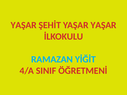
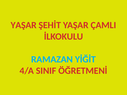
YAŞAR YAŞAR: YAŞAR -> ÇAMLI (103, 25)
